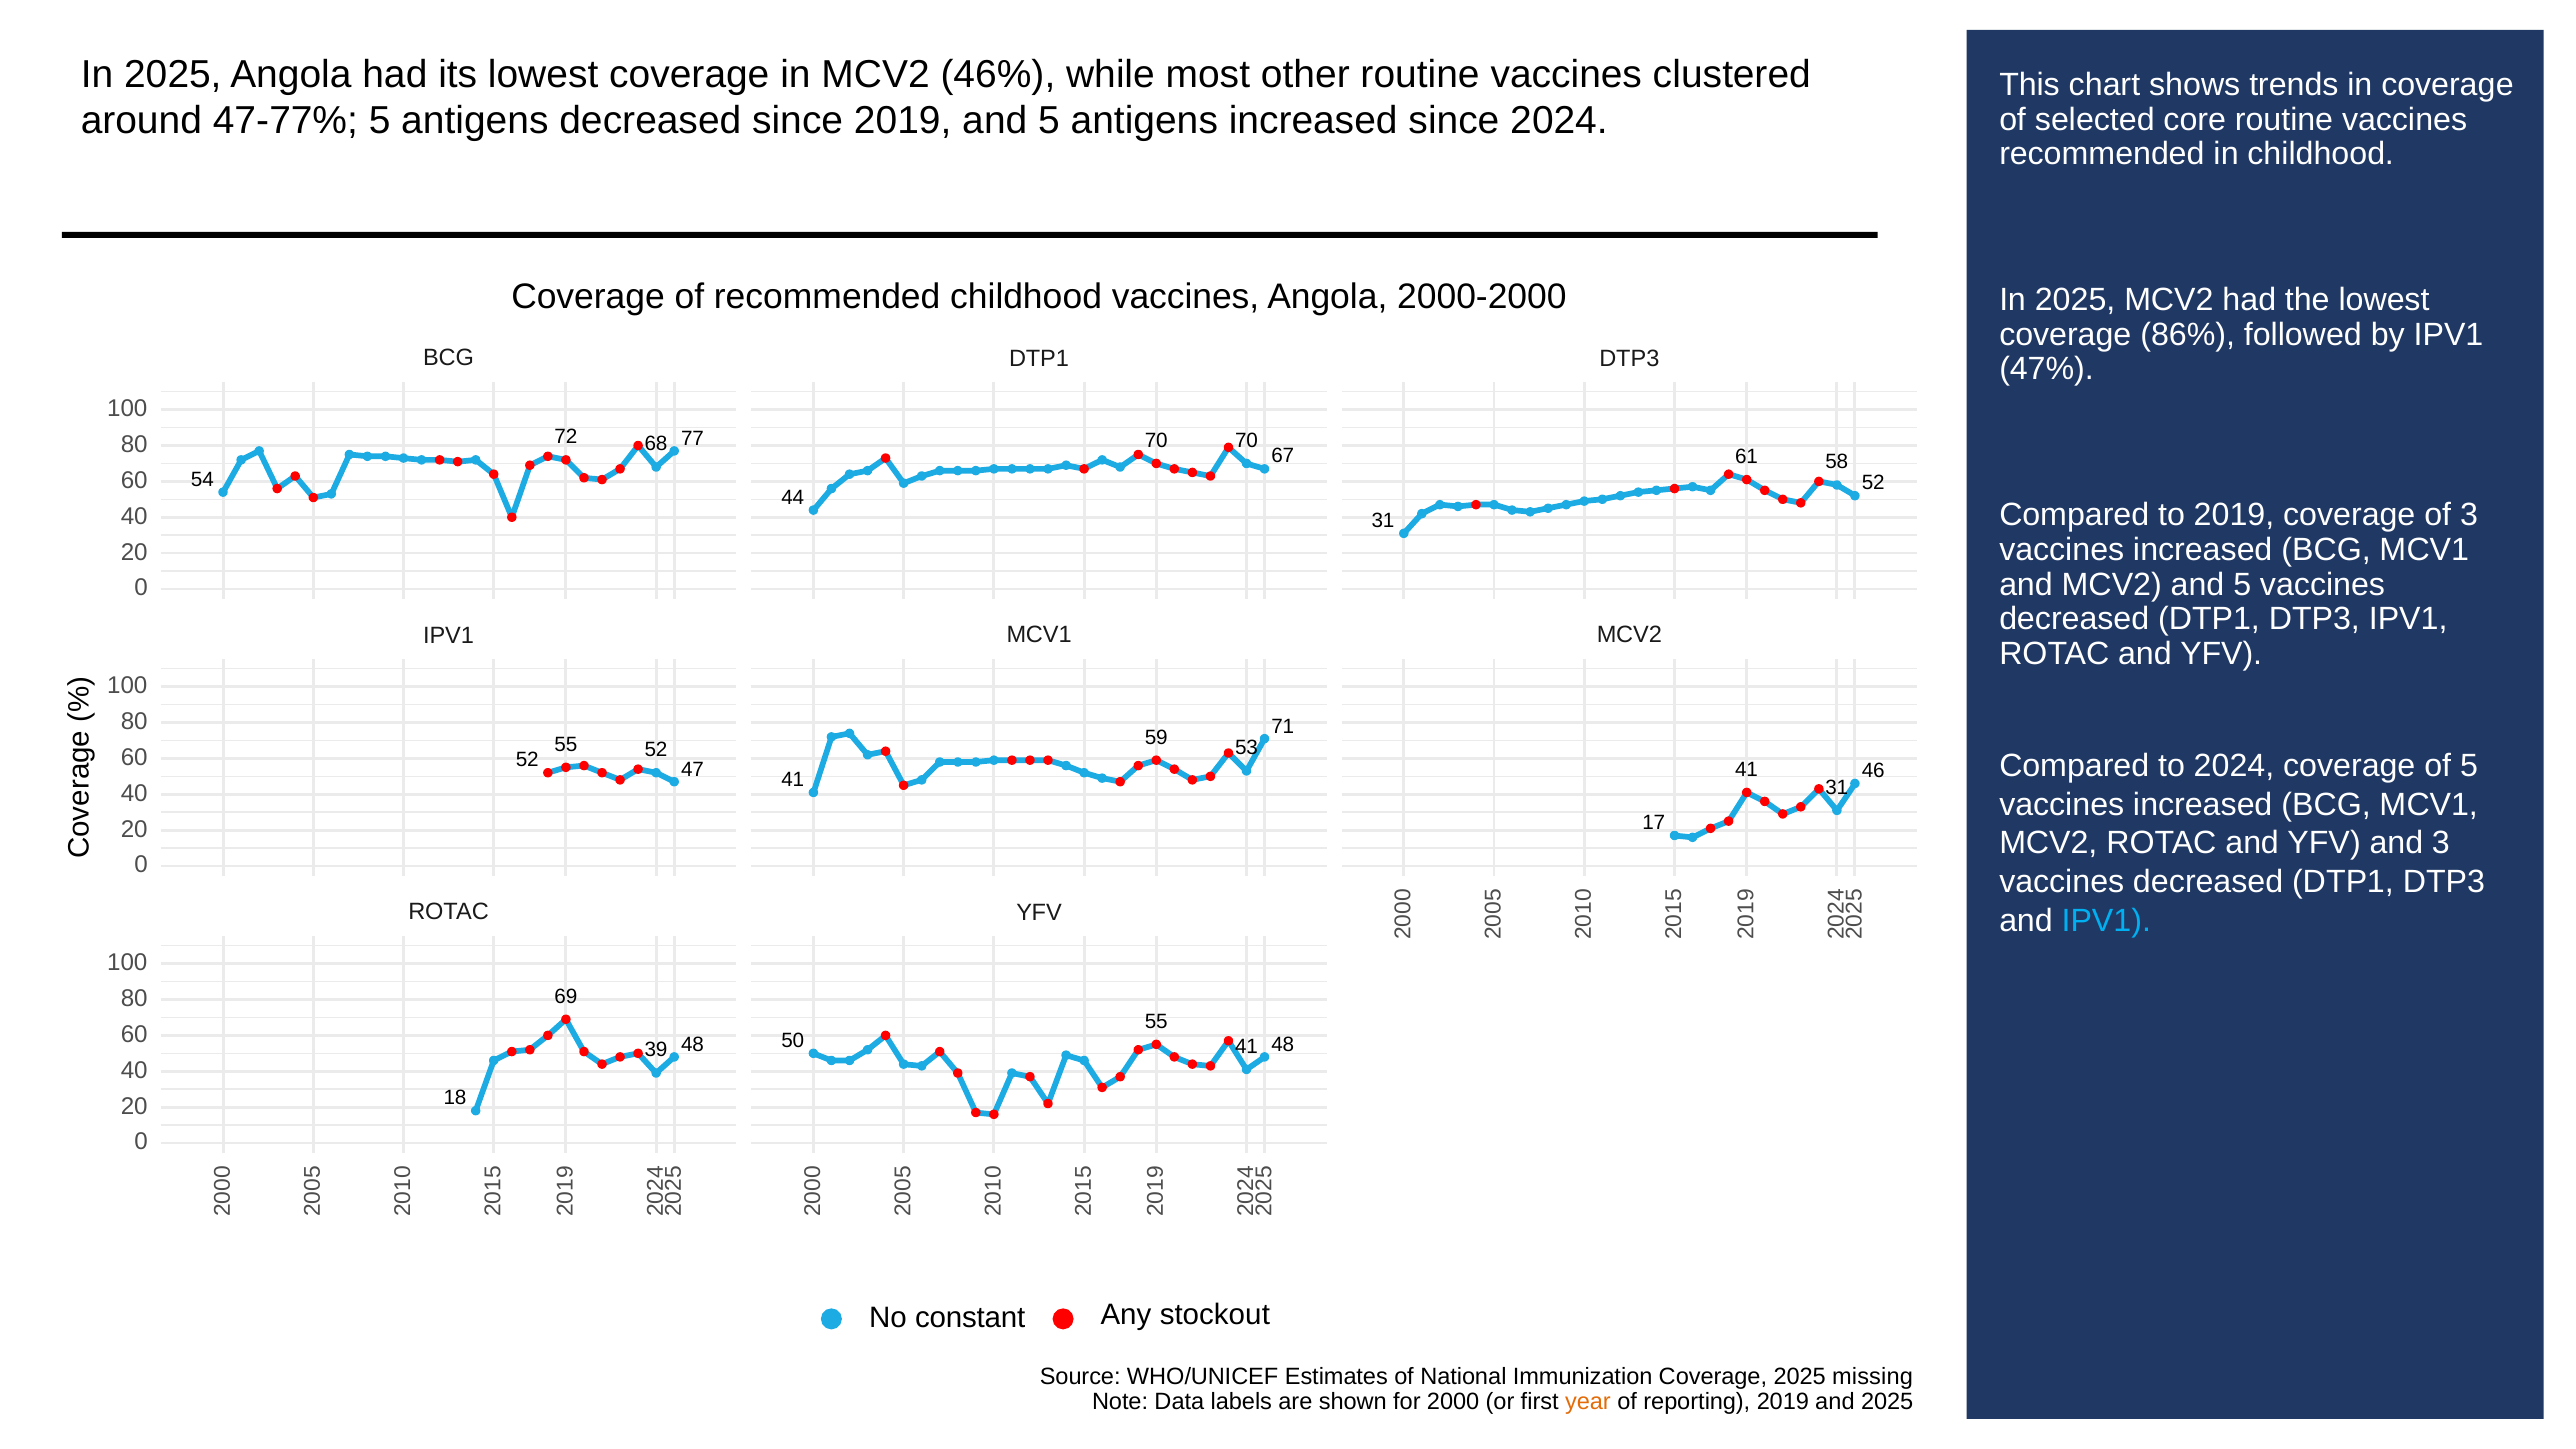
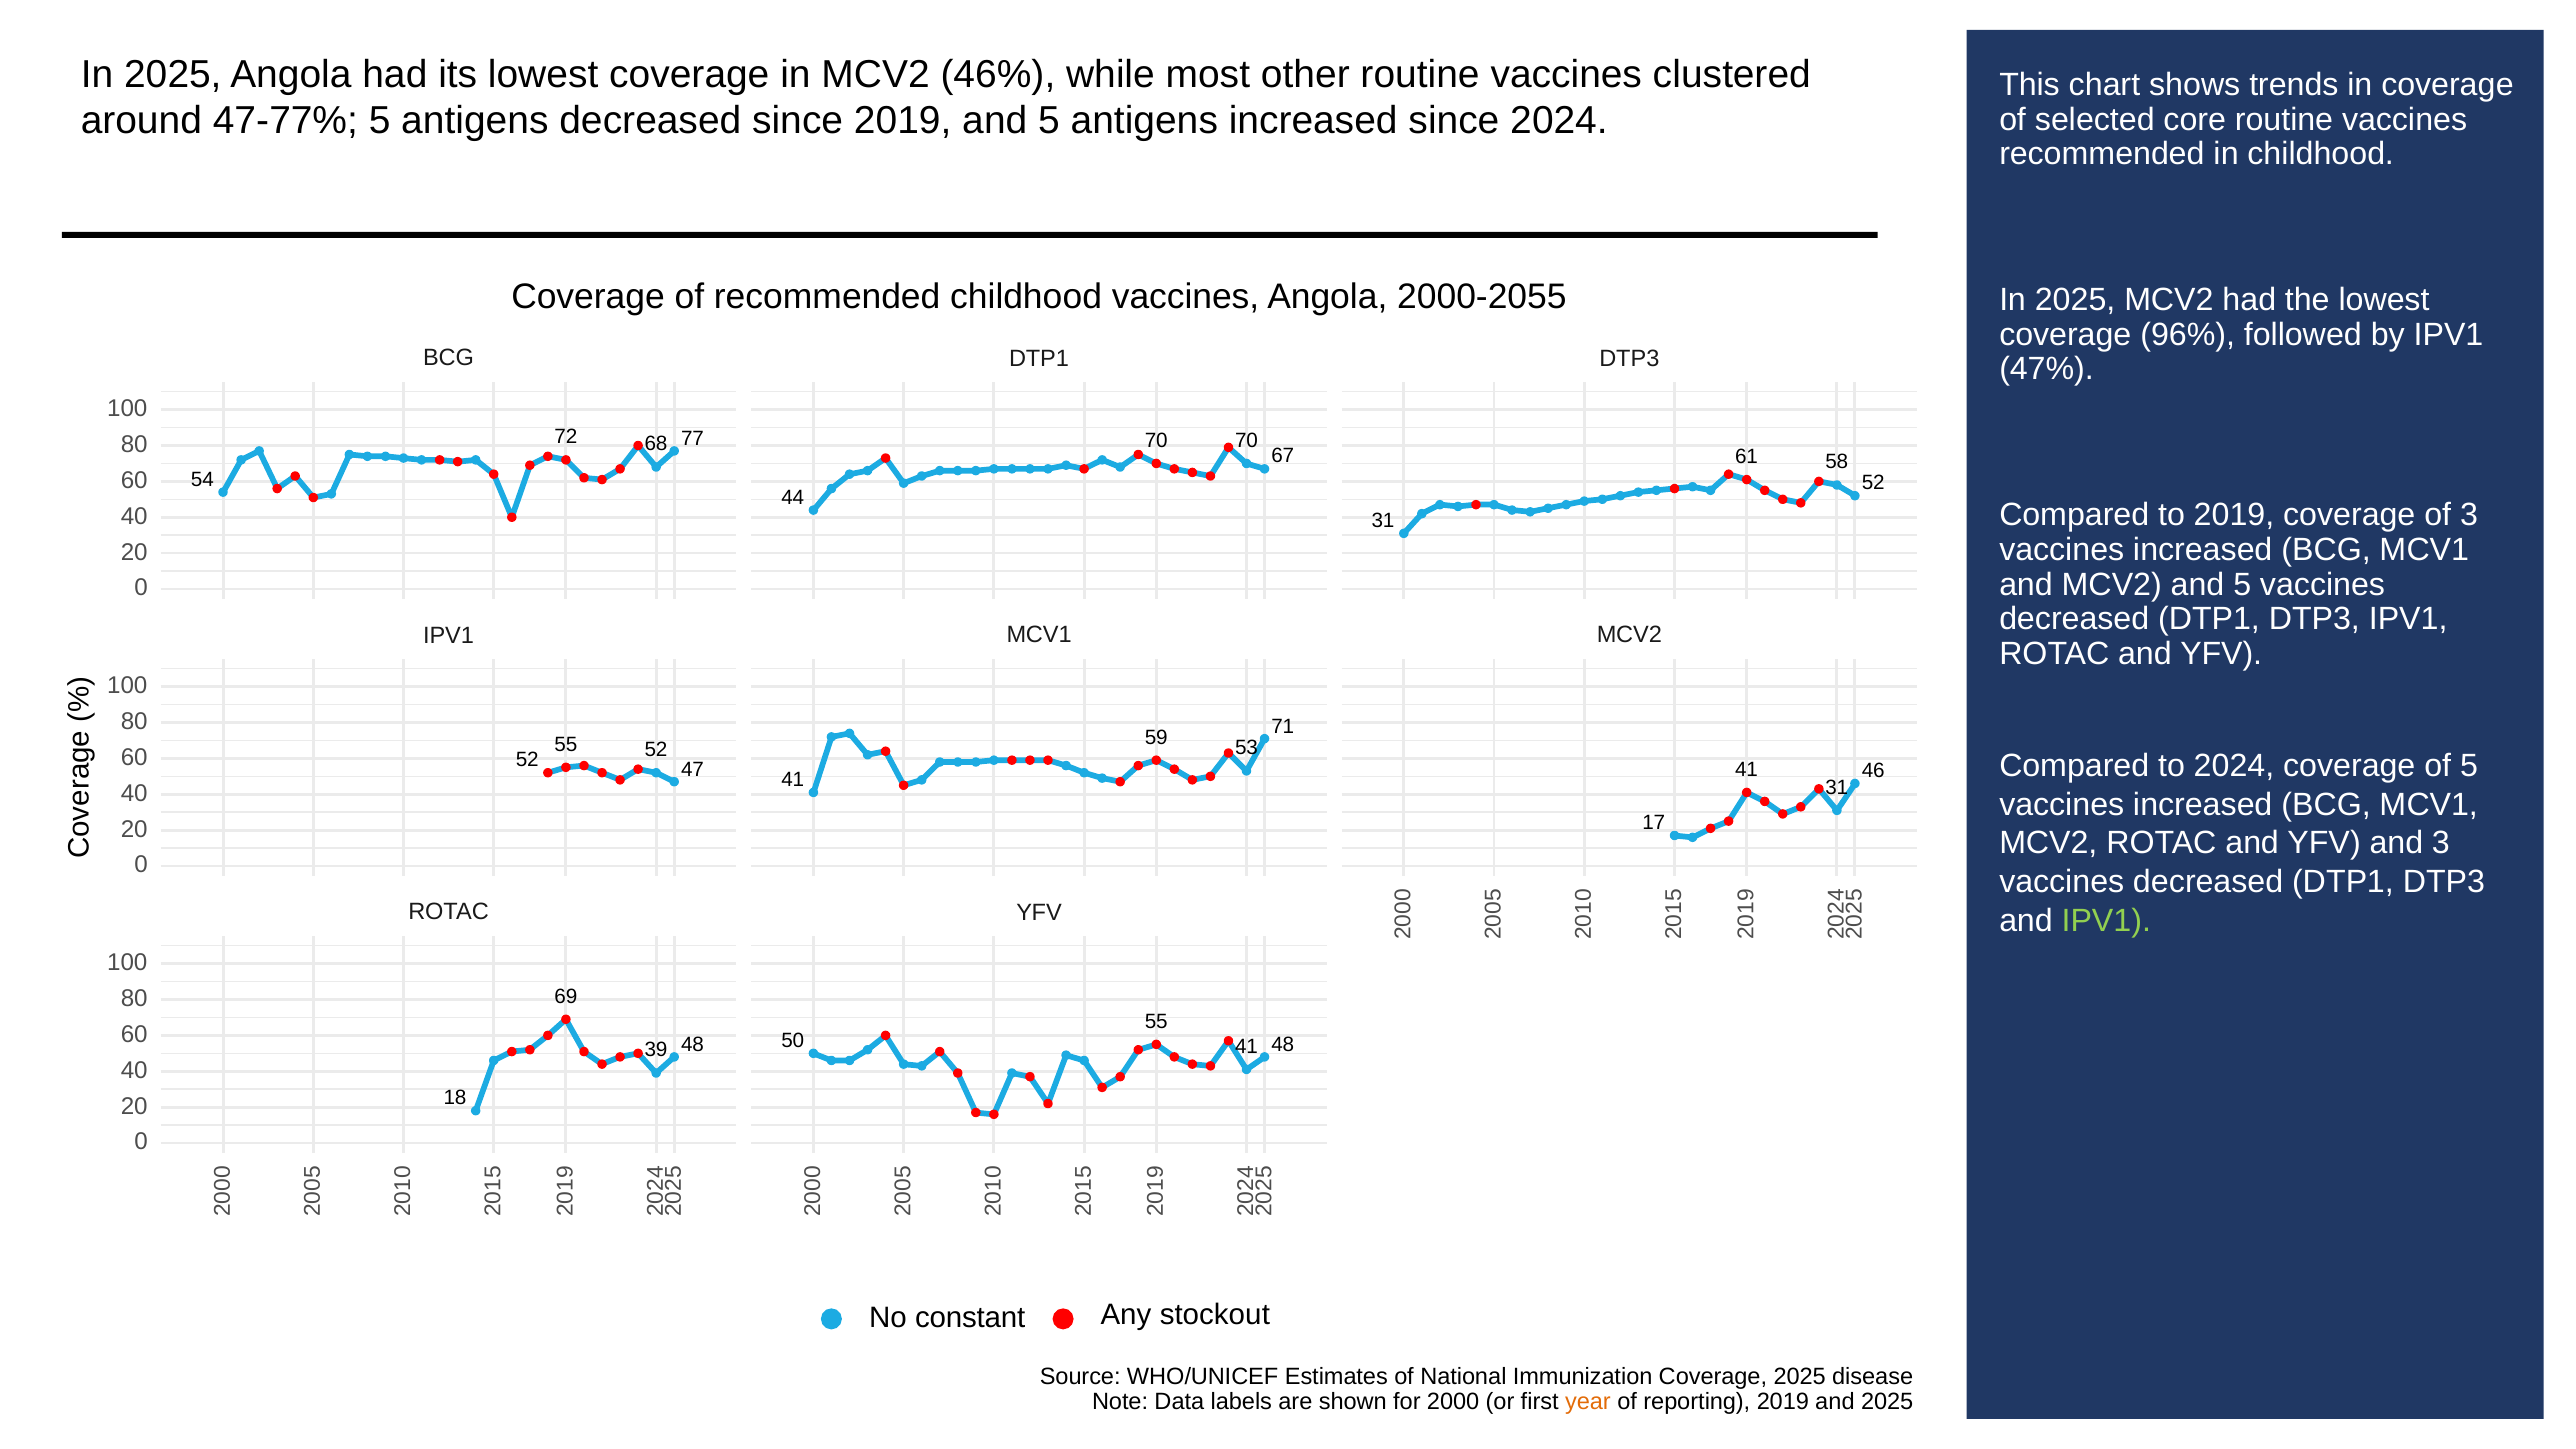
2000-2000: 2000-2000 -> 2000-2055 (1482, 297)
86%: 86% -> 96% (2188, 335)
IPV1 colour: light blue -> light green (2106, 920)
missing: missing -> disease (1873, 1376)
